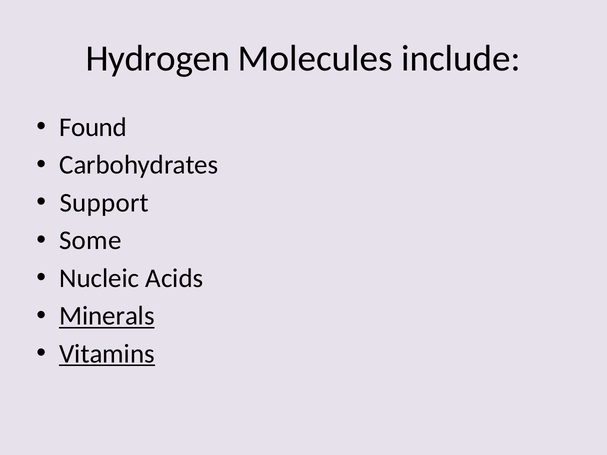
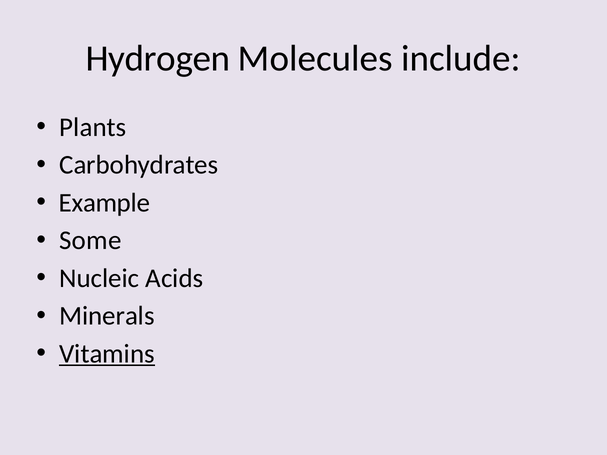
Found: Found -> Plants (93, 127)
Support: Support -> Example (104, 203)
Minerals underline: present -> none (107, 316)
